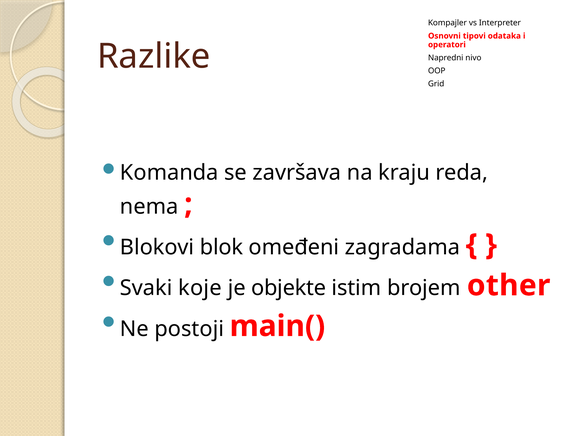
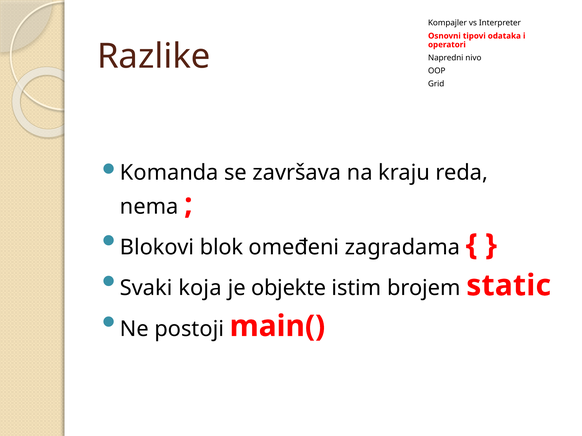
koje: koje -> koja (200, 288)
other: other -> static (509, 286)
